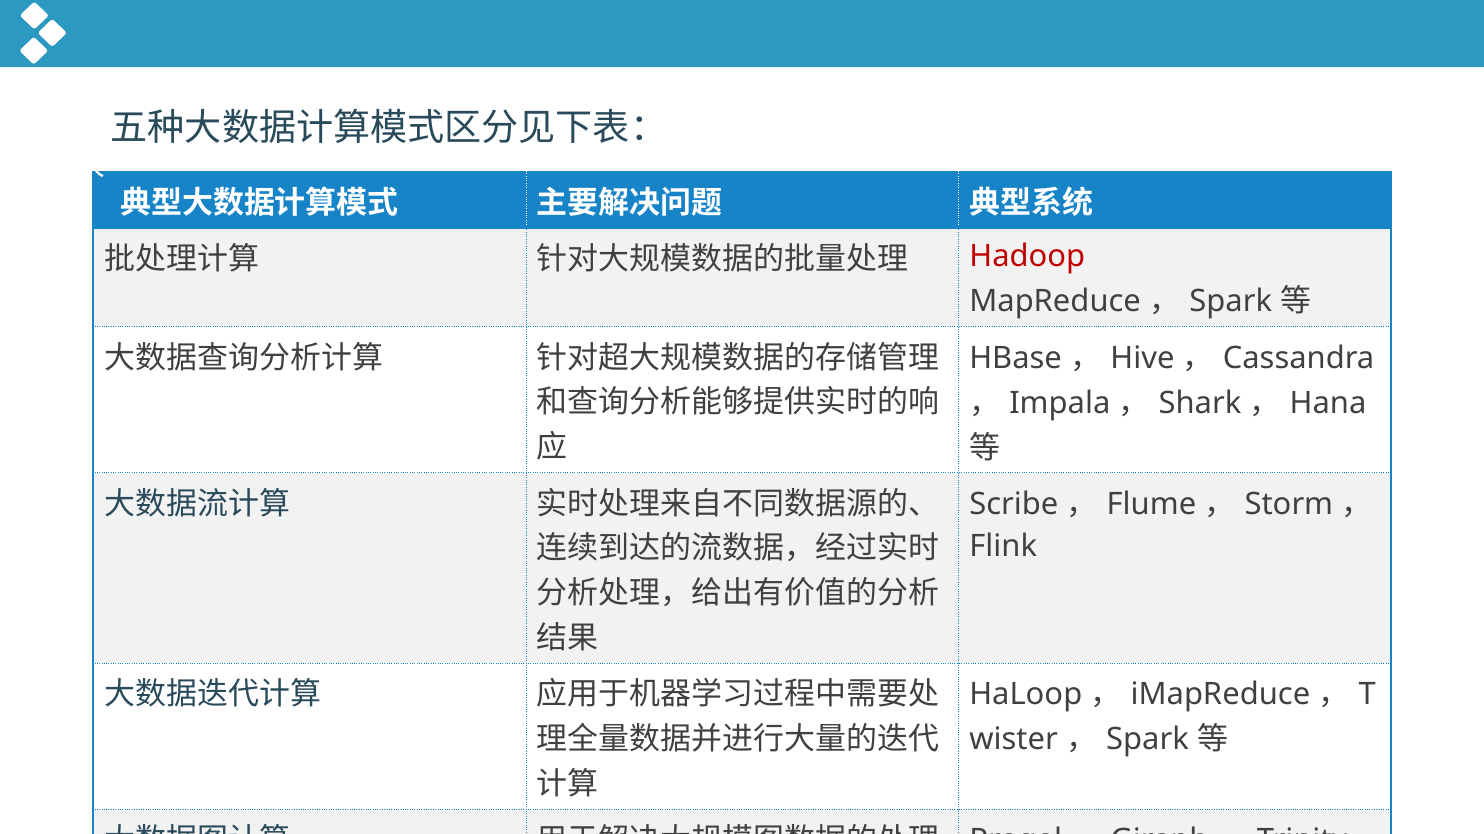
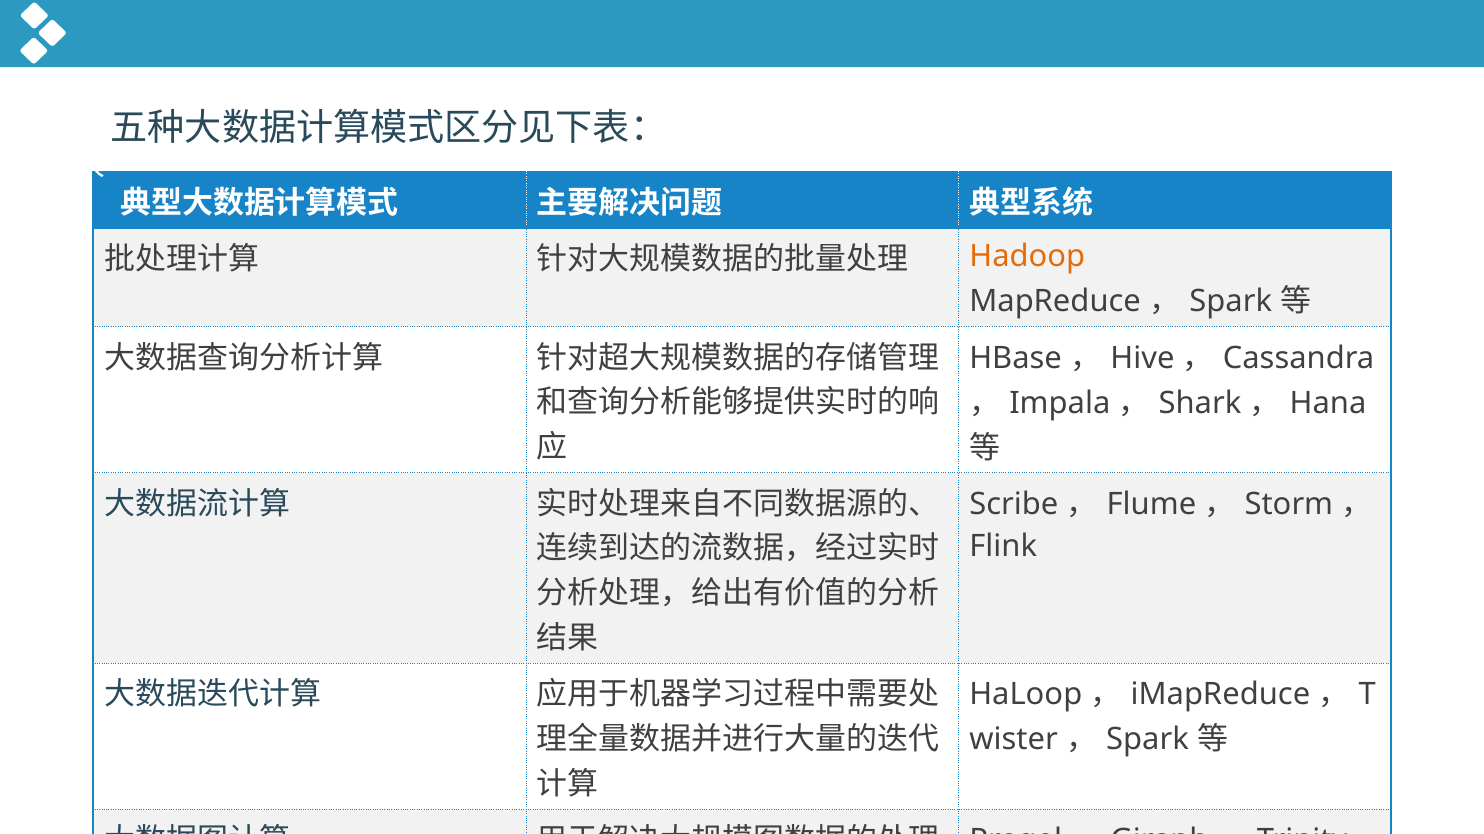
Hadoop colour: red -> orange (1027, 257)
